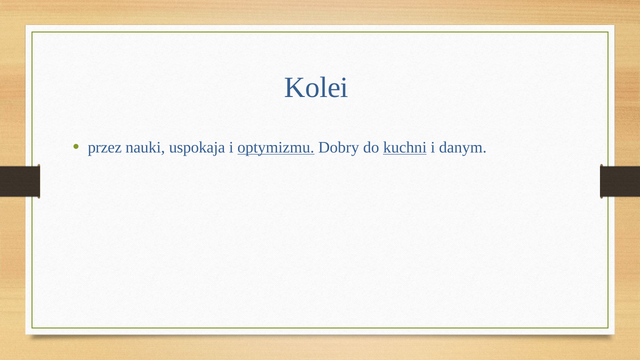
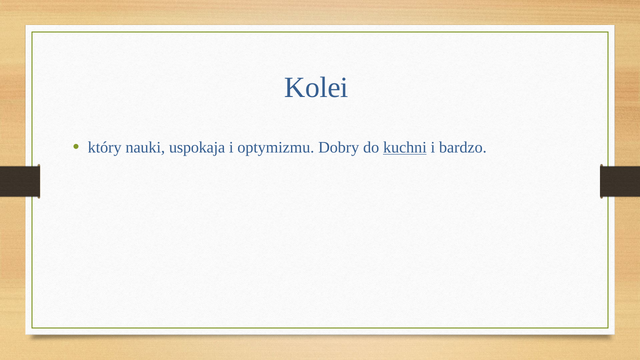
przez: przez -> który (105, 147)
optymizmu underline: present -> none (276, 147)
danym: danym -> bardzo (463, 147)
